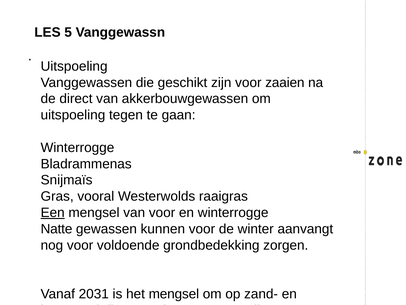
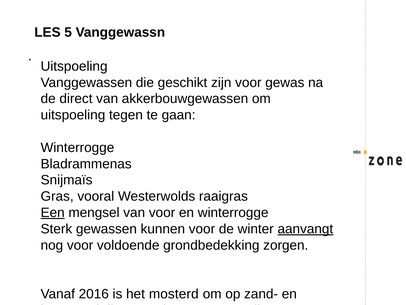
voor zaaien: zaaien -> gewas (285, 82)
Natte: Natte -> Sterk (56, 229)
aanvangt underline: none -> present (305, 229)
2031: 2031 -> 2016 (94, 294)
het mengsel: mengsel -> mosterd (174, 294)
